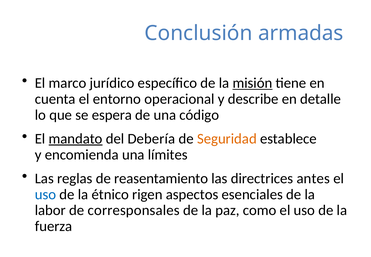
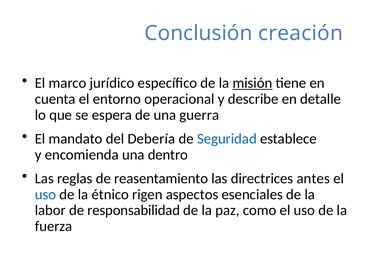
armadas: armadas -> creación (301, 33)
código: código -> guerra (199, 115)
mandato underline: present -> none (76, 139)
Seguridad colour: orange -> blue (227, 139)
límites: límites -> dentro (168, 155)
corresponsales: corresponsales -> responsabilidad (134, 210)
